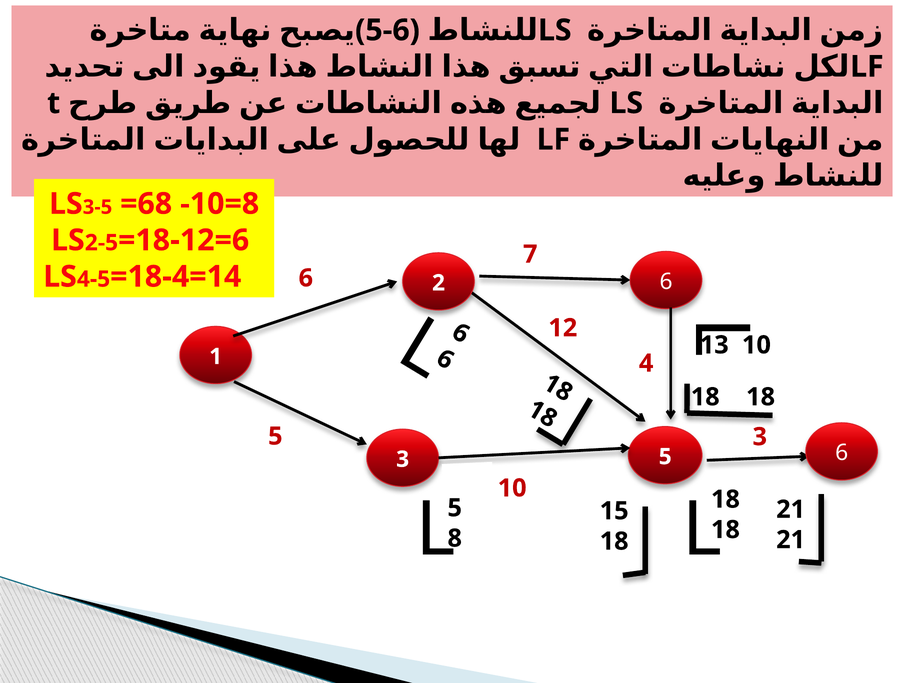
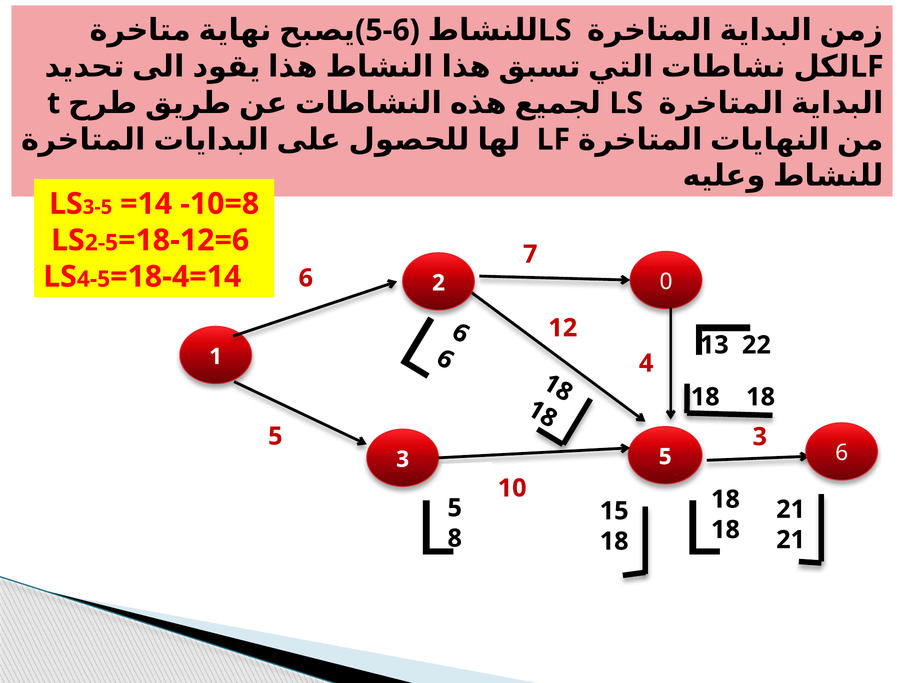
=68: =68 -> =14 (146, 204)
2 6: 6 -> 0 (666, 282)
10: 10 -> 22 (756, 345)
